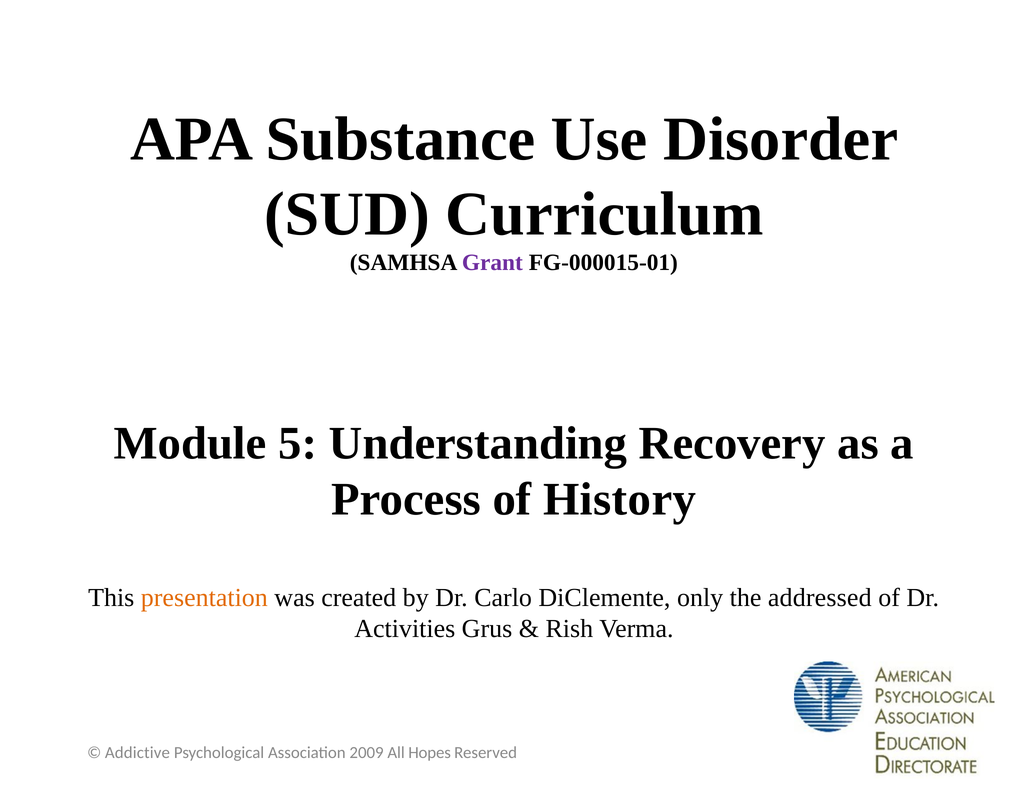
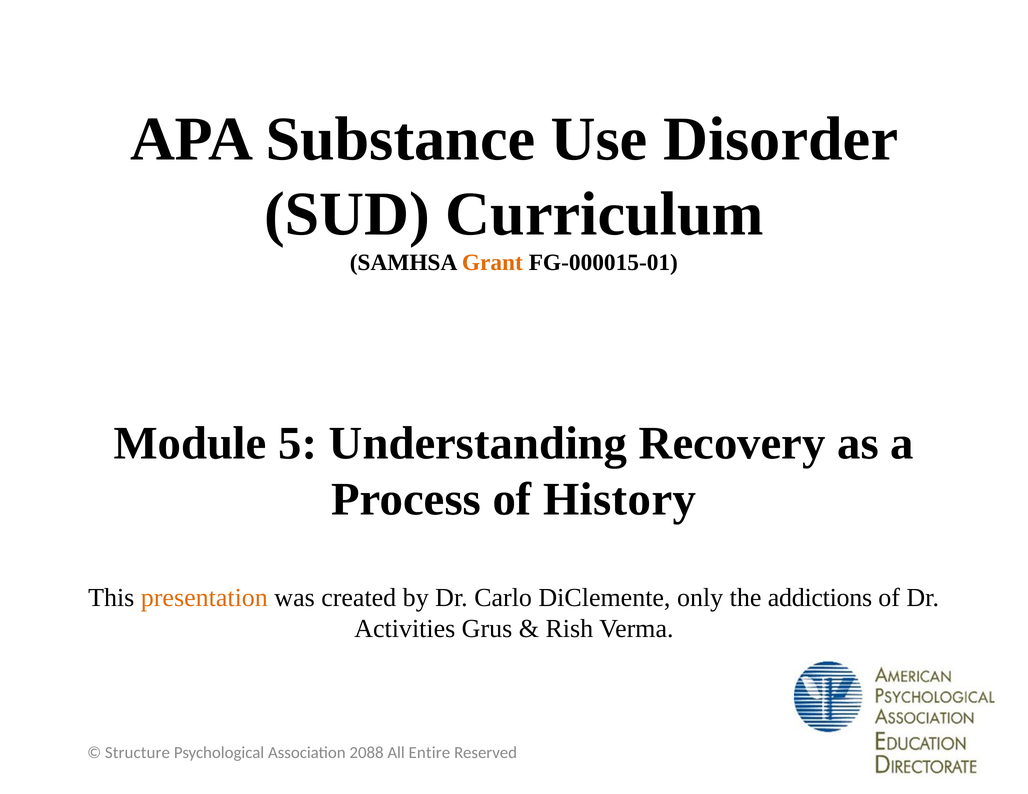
Grant colour: purple -> orange (492, 263)
addressed: addressed -> addictions (820, 598)
Addictive: Addictive -> Structure (137, 753)
2009: 2009 -> 2088 (367, 753)
Hopes: Hopes -> Entire (429, 753)
